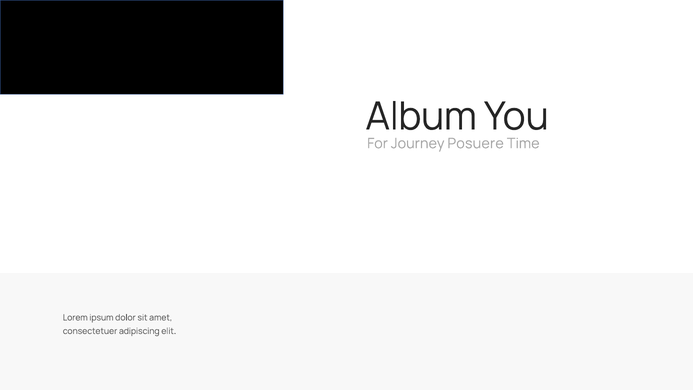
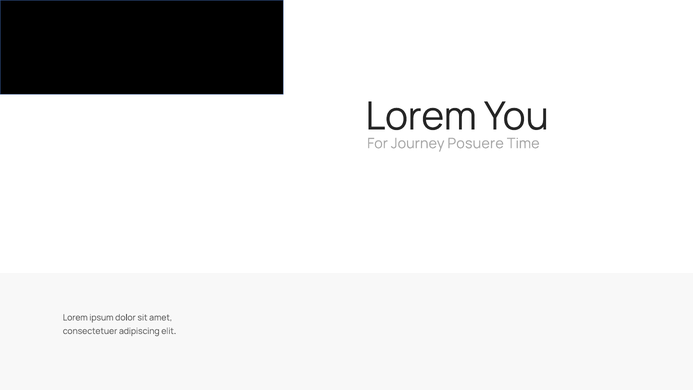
Album: Album -> Lorem (421, 117)
